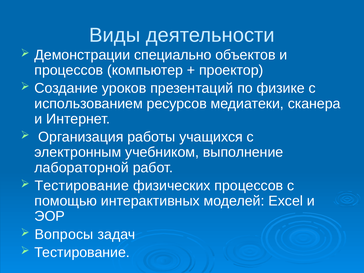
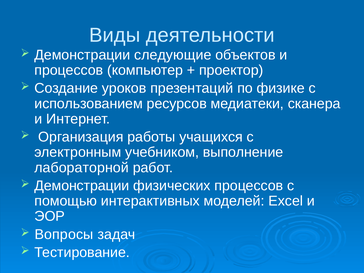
специально: специально -> следующие (173, 55)
Тестирование: Тестирование -> Демонстрации (82, 186)
